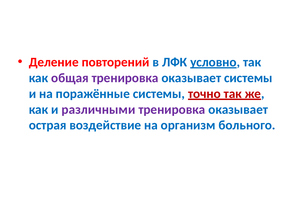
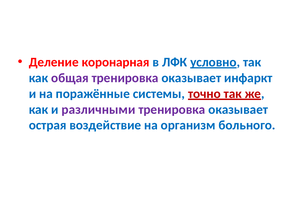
повторений: повторений -> коронарная (116, 62)
оказывает системы: системы -> инфаркт (248, 78)
